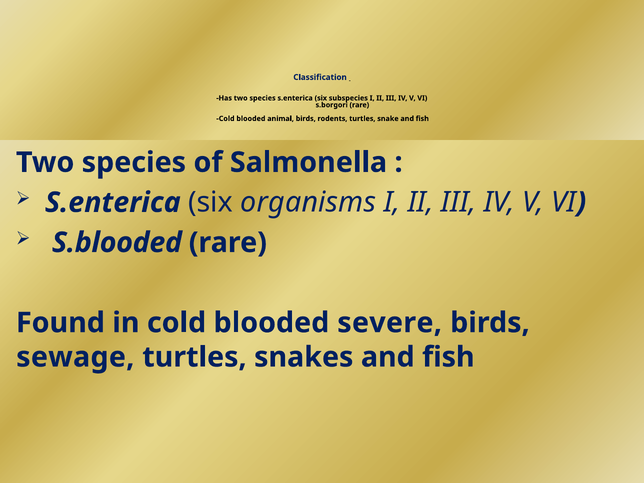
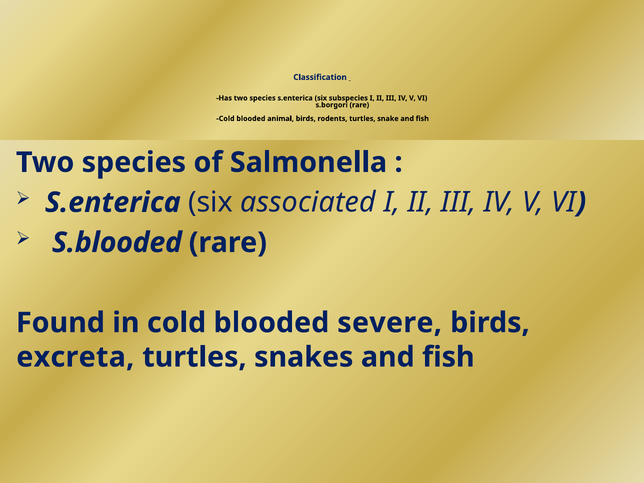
organisms: organisms -> associated (308, 203)
sewage: sewage -> excreta (75, 357)
